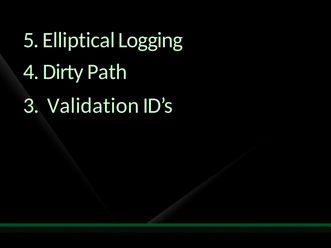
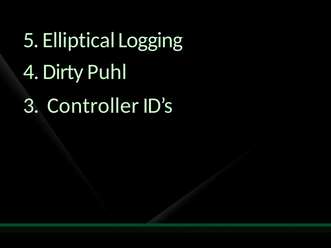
Path: Path -> Puhl (107, 72)
Validation: Validation -> Controller (93, 106)
